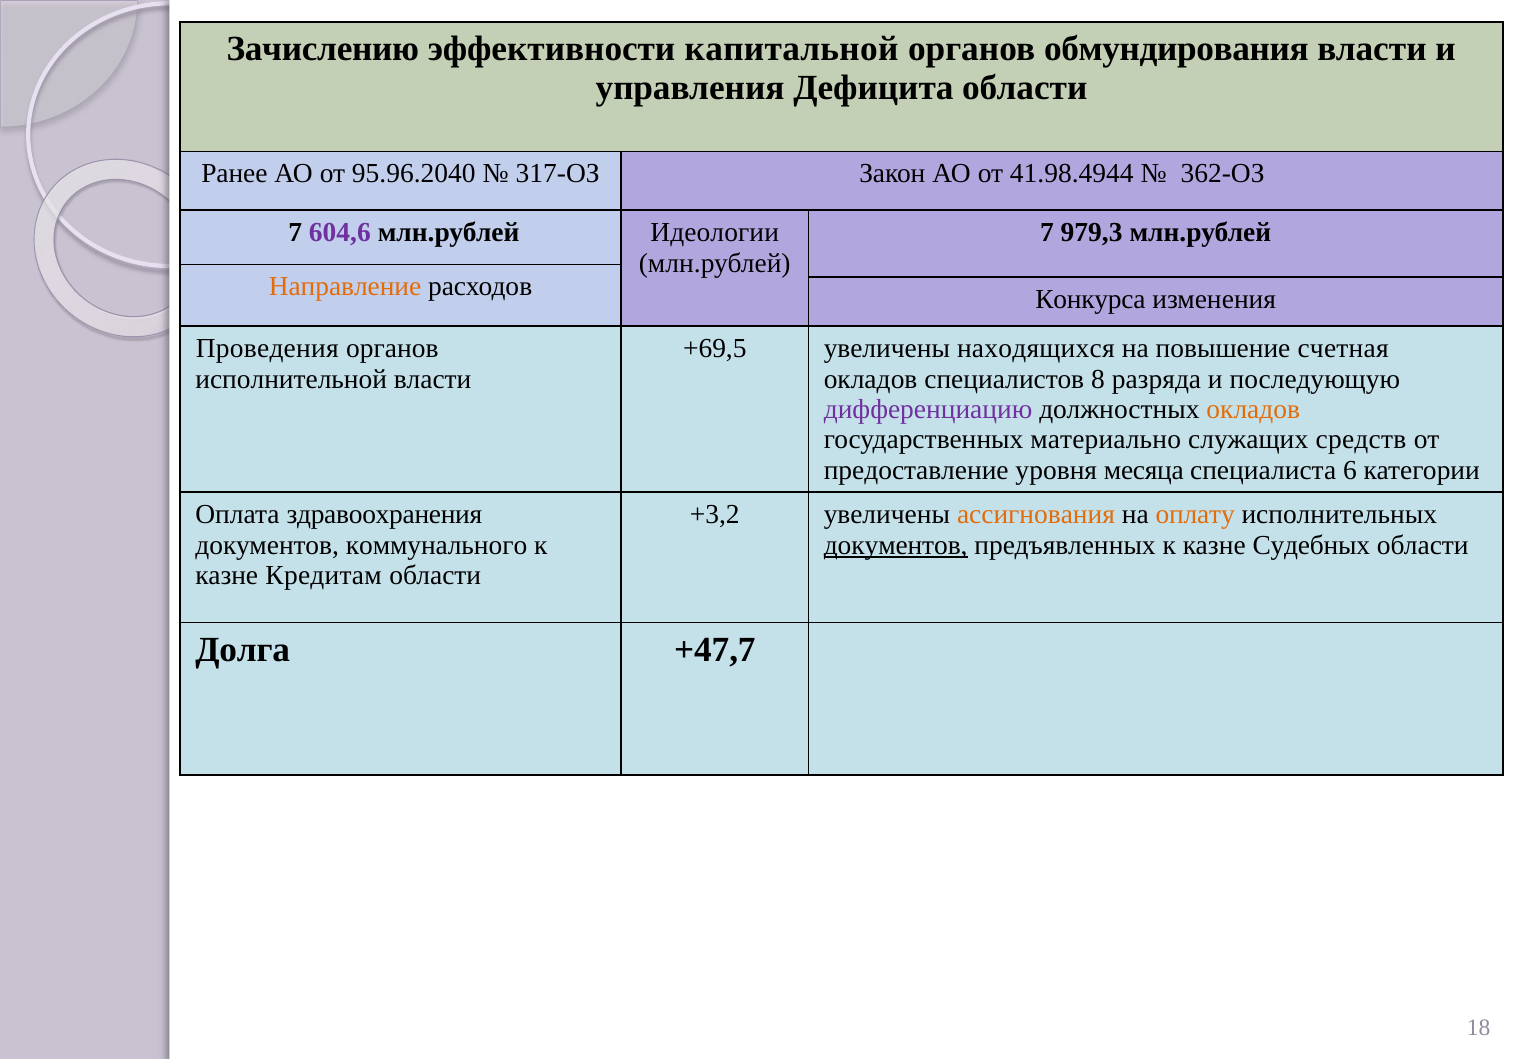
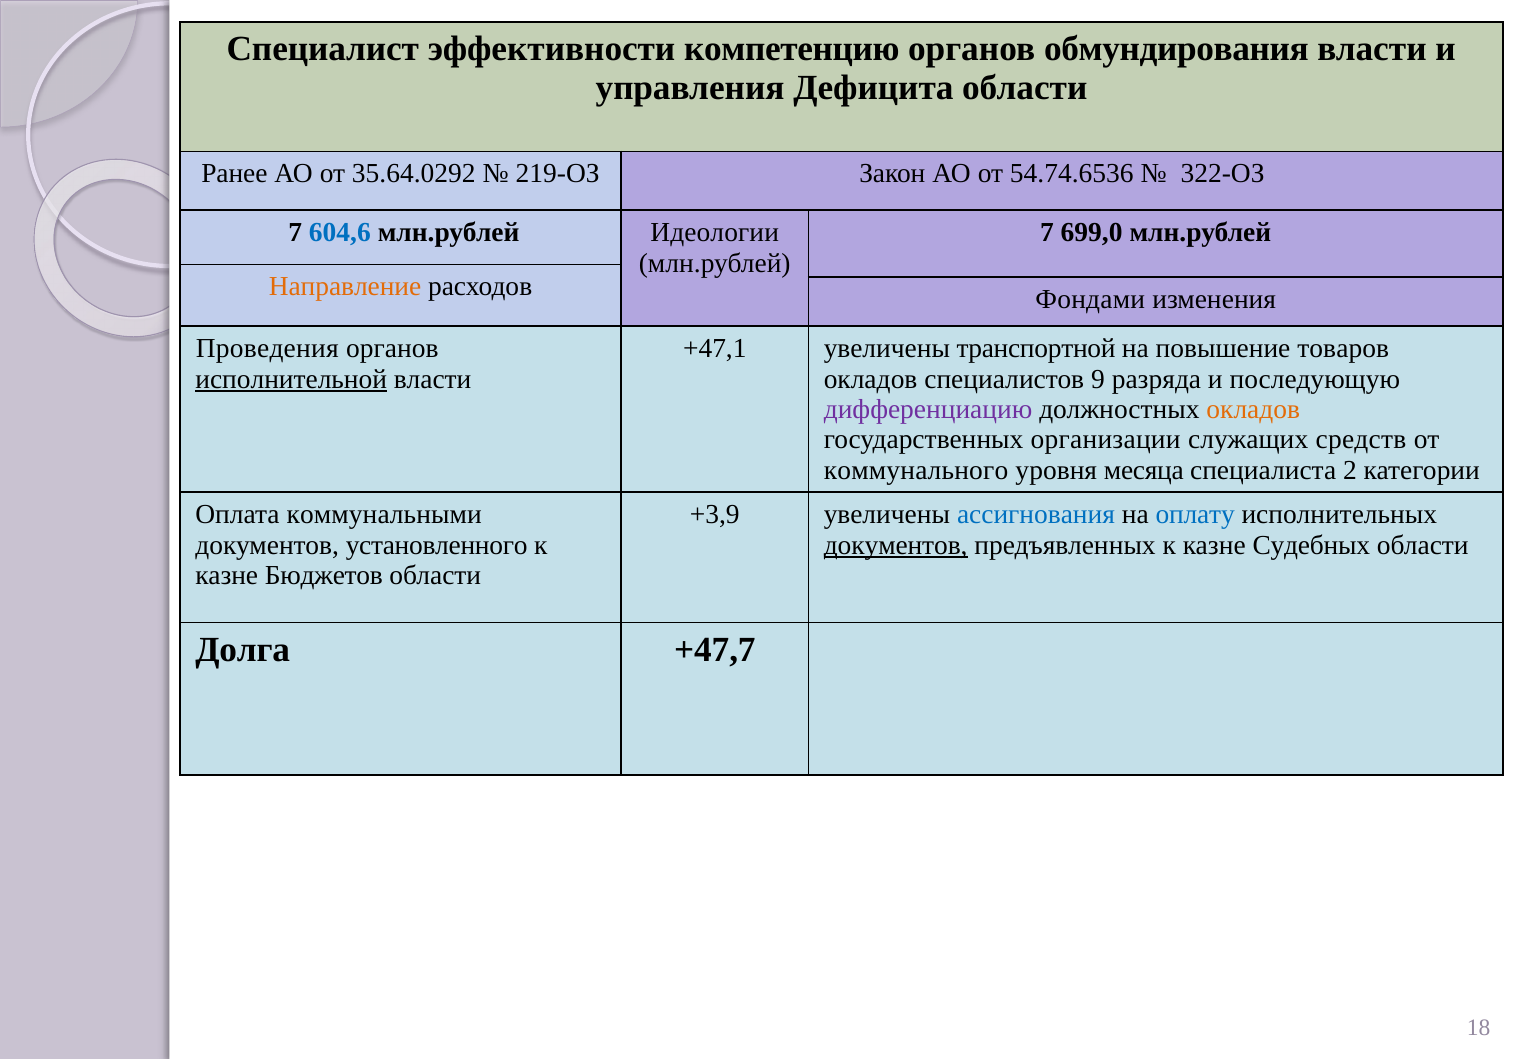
Зачислению: Зачислению -> Специалист (323, 49)
капитальной: капитальной -> компетенцию (792, 49)
95.96.2040: 95.96.2040 -> 35.64.0292 (414, 174)
317-ОЗ: 317-ОЗ -> 219-ОЗ (558, 174)
41.98.4944: 41.98.4944 -> 54.74.6536 (1072, 174)
362-ОЗ: 362-ОЗ -> 322-ОЗ (1223, 174)
604,6 colour: purple -> blue (340, 232)
979,3: 979,3 -> 699,0 (1092, 232)
Конкурса: Конкурса -> Фондами (1090, 299)
+69,5: +69,5 -> +47,1 (715, 349)
находящихся: находящихся -> транспортной (1036, 349)
счетная: счетная -> товаров (1343, 349)
исполнительной underline: none -> present (291, 379)
8: 8 -> 9 (1098, 379)
материально: материально -> организации (1106, 440)
предоставление: предоставление -> коммунального (916, 470)
6: 6 -> 2 (1350, 470)
здравоохранения: здравоохранения -> коммунальными (384, 514)
+3,2: +3,2 -> +3,9 (715, 514)
ассигнования colour: orange -> blue (1036, 514)
оплату colour: orange -> blue (1195, 514)
коммунального: коммунального -> установленного (437, 545)
Кредитам: Кредитам -> Бюджетов (324, 575)
